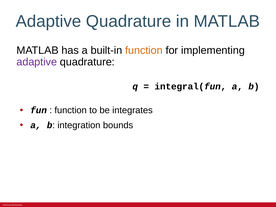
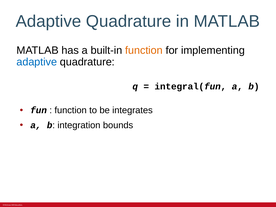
adaptive colour: purple -> blue (37, 62)
